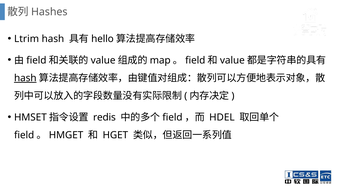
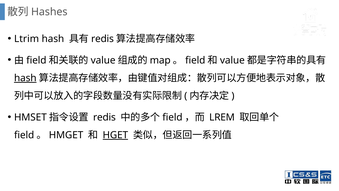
hello: hello -> redis (102, 39)
HDEL: HDEL -> LREM (222, 117)
HGET underline: none -> present (115, 135)
